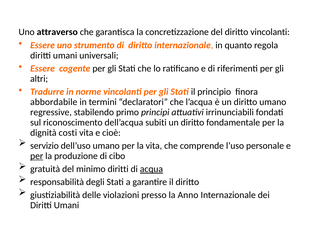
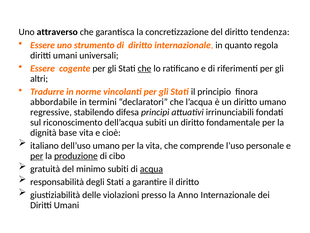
diritto vincolanti: vincolanti -> tendenza (270, 32)
che underline: none -> present (144, 68)
primo: primo -> difesa (127, 112)
costi: costi -> base (68, 132)
servizio: servizio -> italiano (44, 145)
produzione underline: none -> present (76, 156)
minimo diritti: diritti -> subiti (118, 169)
